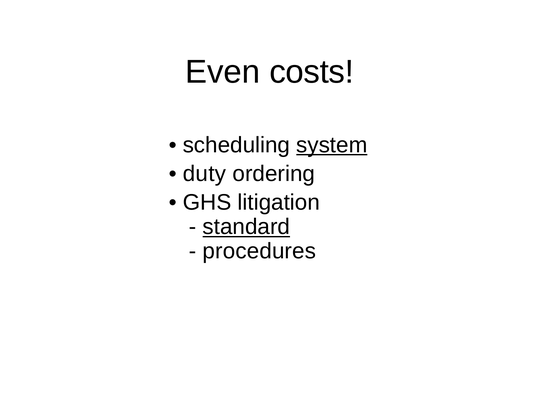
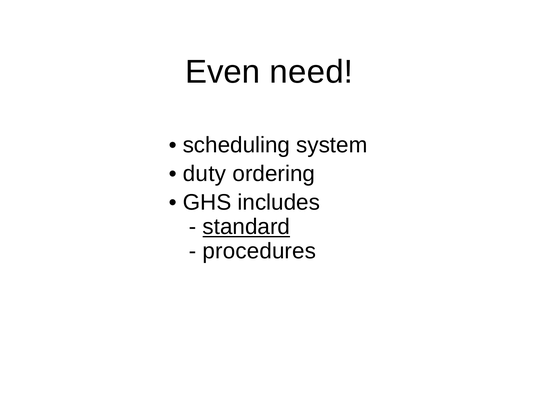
costs: costs -> need (311, 72)
system underline: present -> none (332, 145)
litigation: litigation -> includes (279, 202)
